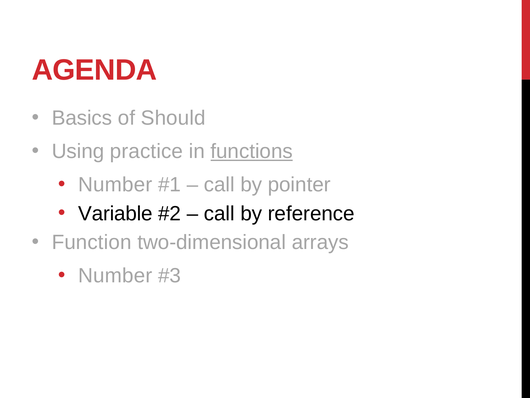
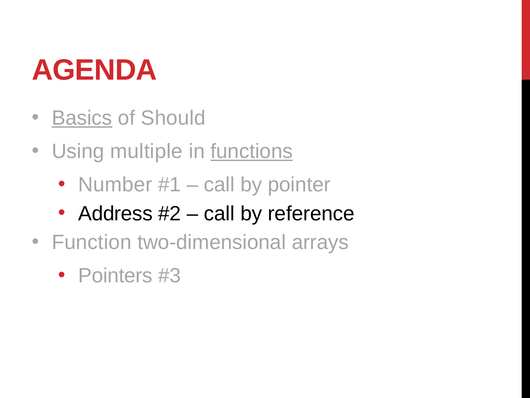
Basics underline: none -> present (82, 118)
practice: practice -> multiple (146, 151)
Variable: Variable -> Address (115, 213)
Number: Number -> Pointers (115, 275)
